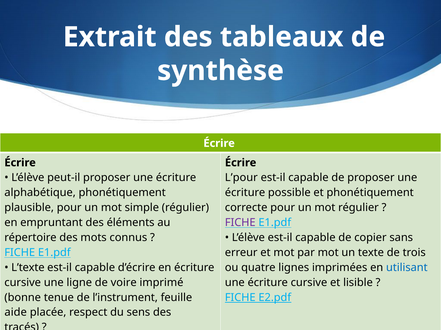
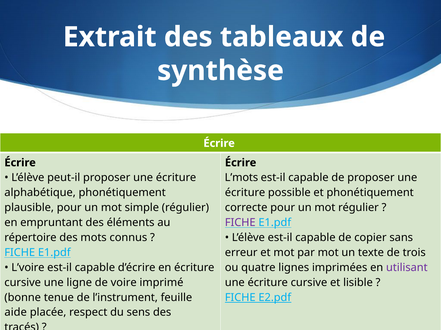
L’pour: L’pour -> L’mots (241, 178)
L’texte: L’texte -> L’voire (28, 268)
utilisant colour: blue -> purple (407, 268)
